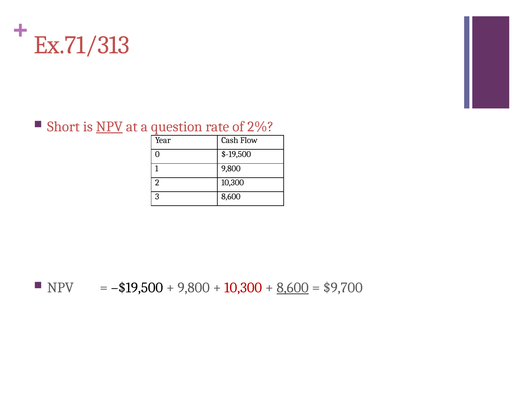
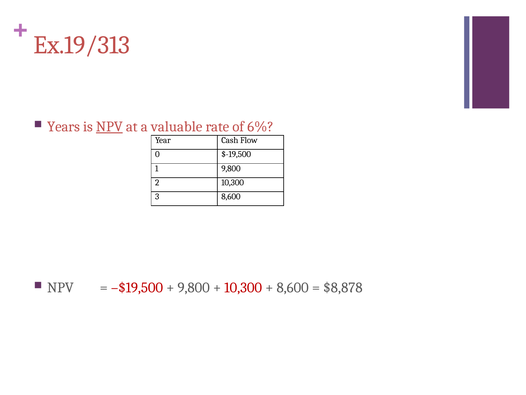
Ex.71/313: Ex.71/313 -> Ex.19/313 (82, 45)
Short: Short -> Years (63, 126)
question: question -> valuable (177, 126)
2%: 2% -> 6% (260, 126)
–$19,500 colour: black -> red (137, 287)
8,600 underline: present -> none (293, 287)
$9,700: $9,700 -> $8,878 (343, 287)
